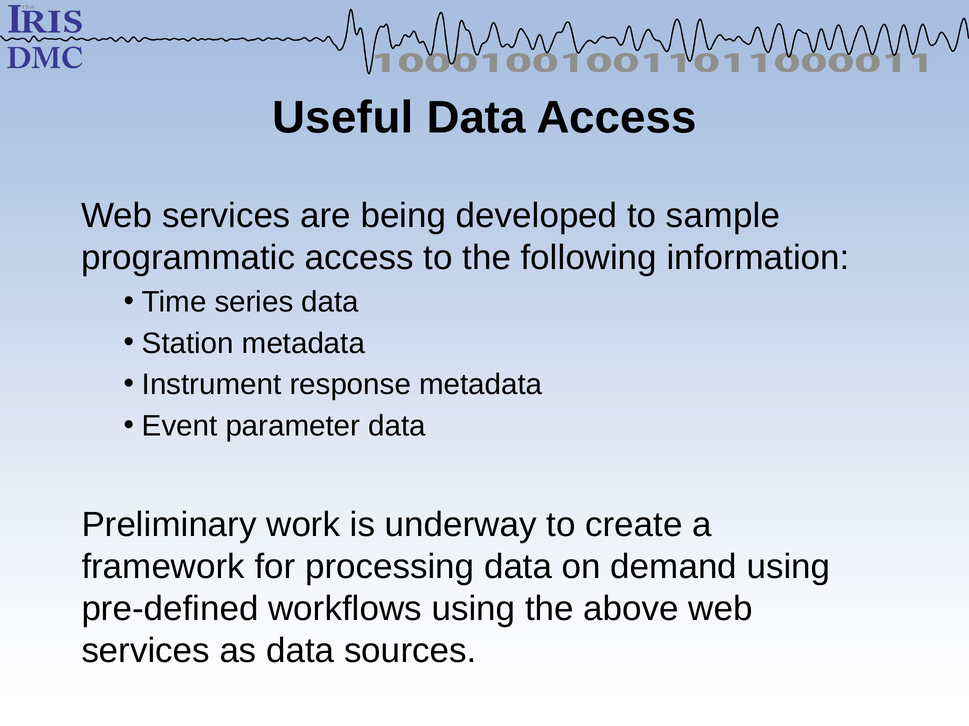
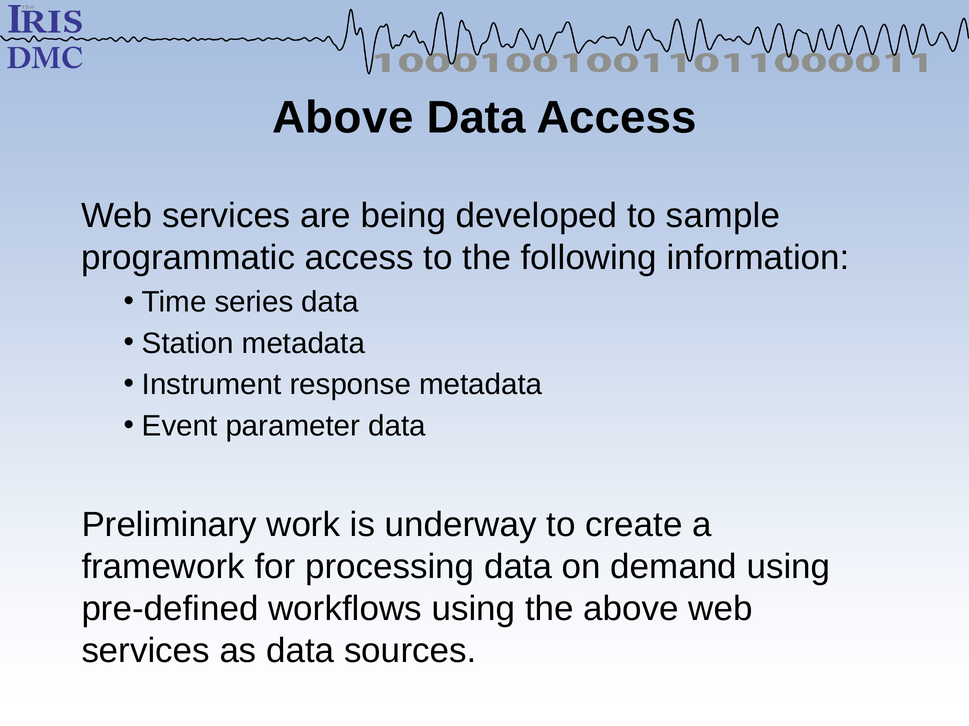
Useful: Useful -> Above (343, 118)
